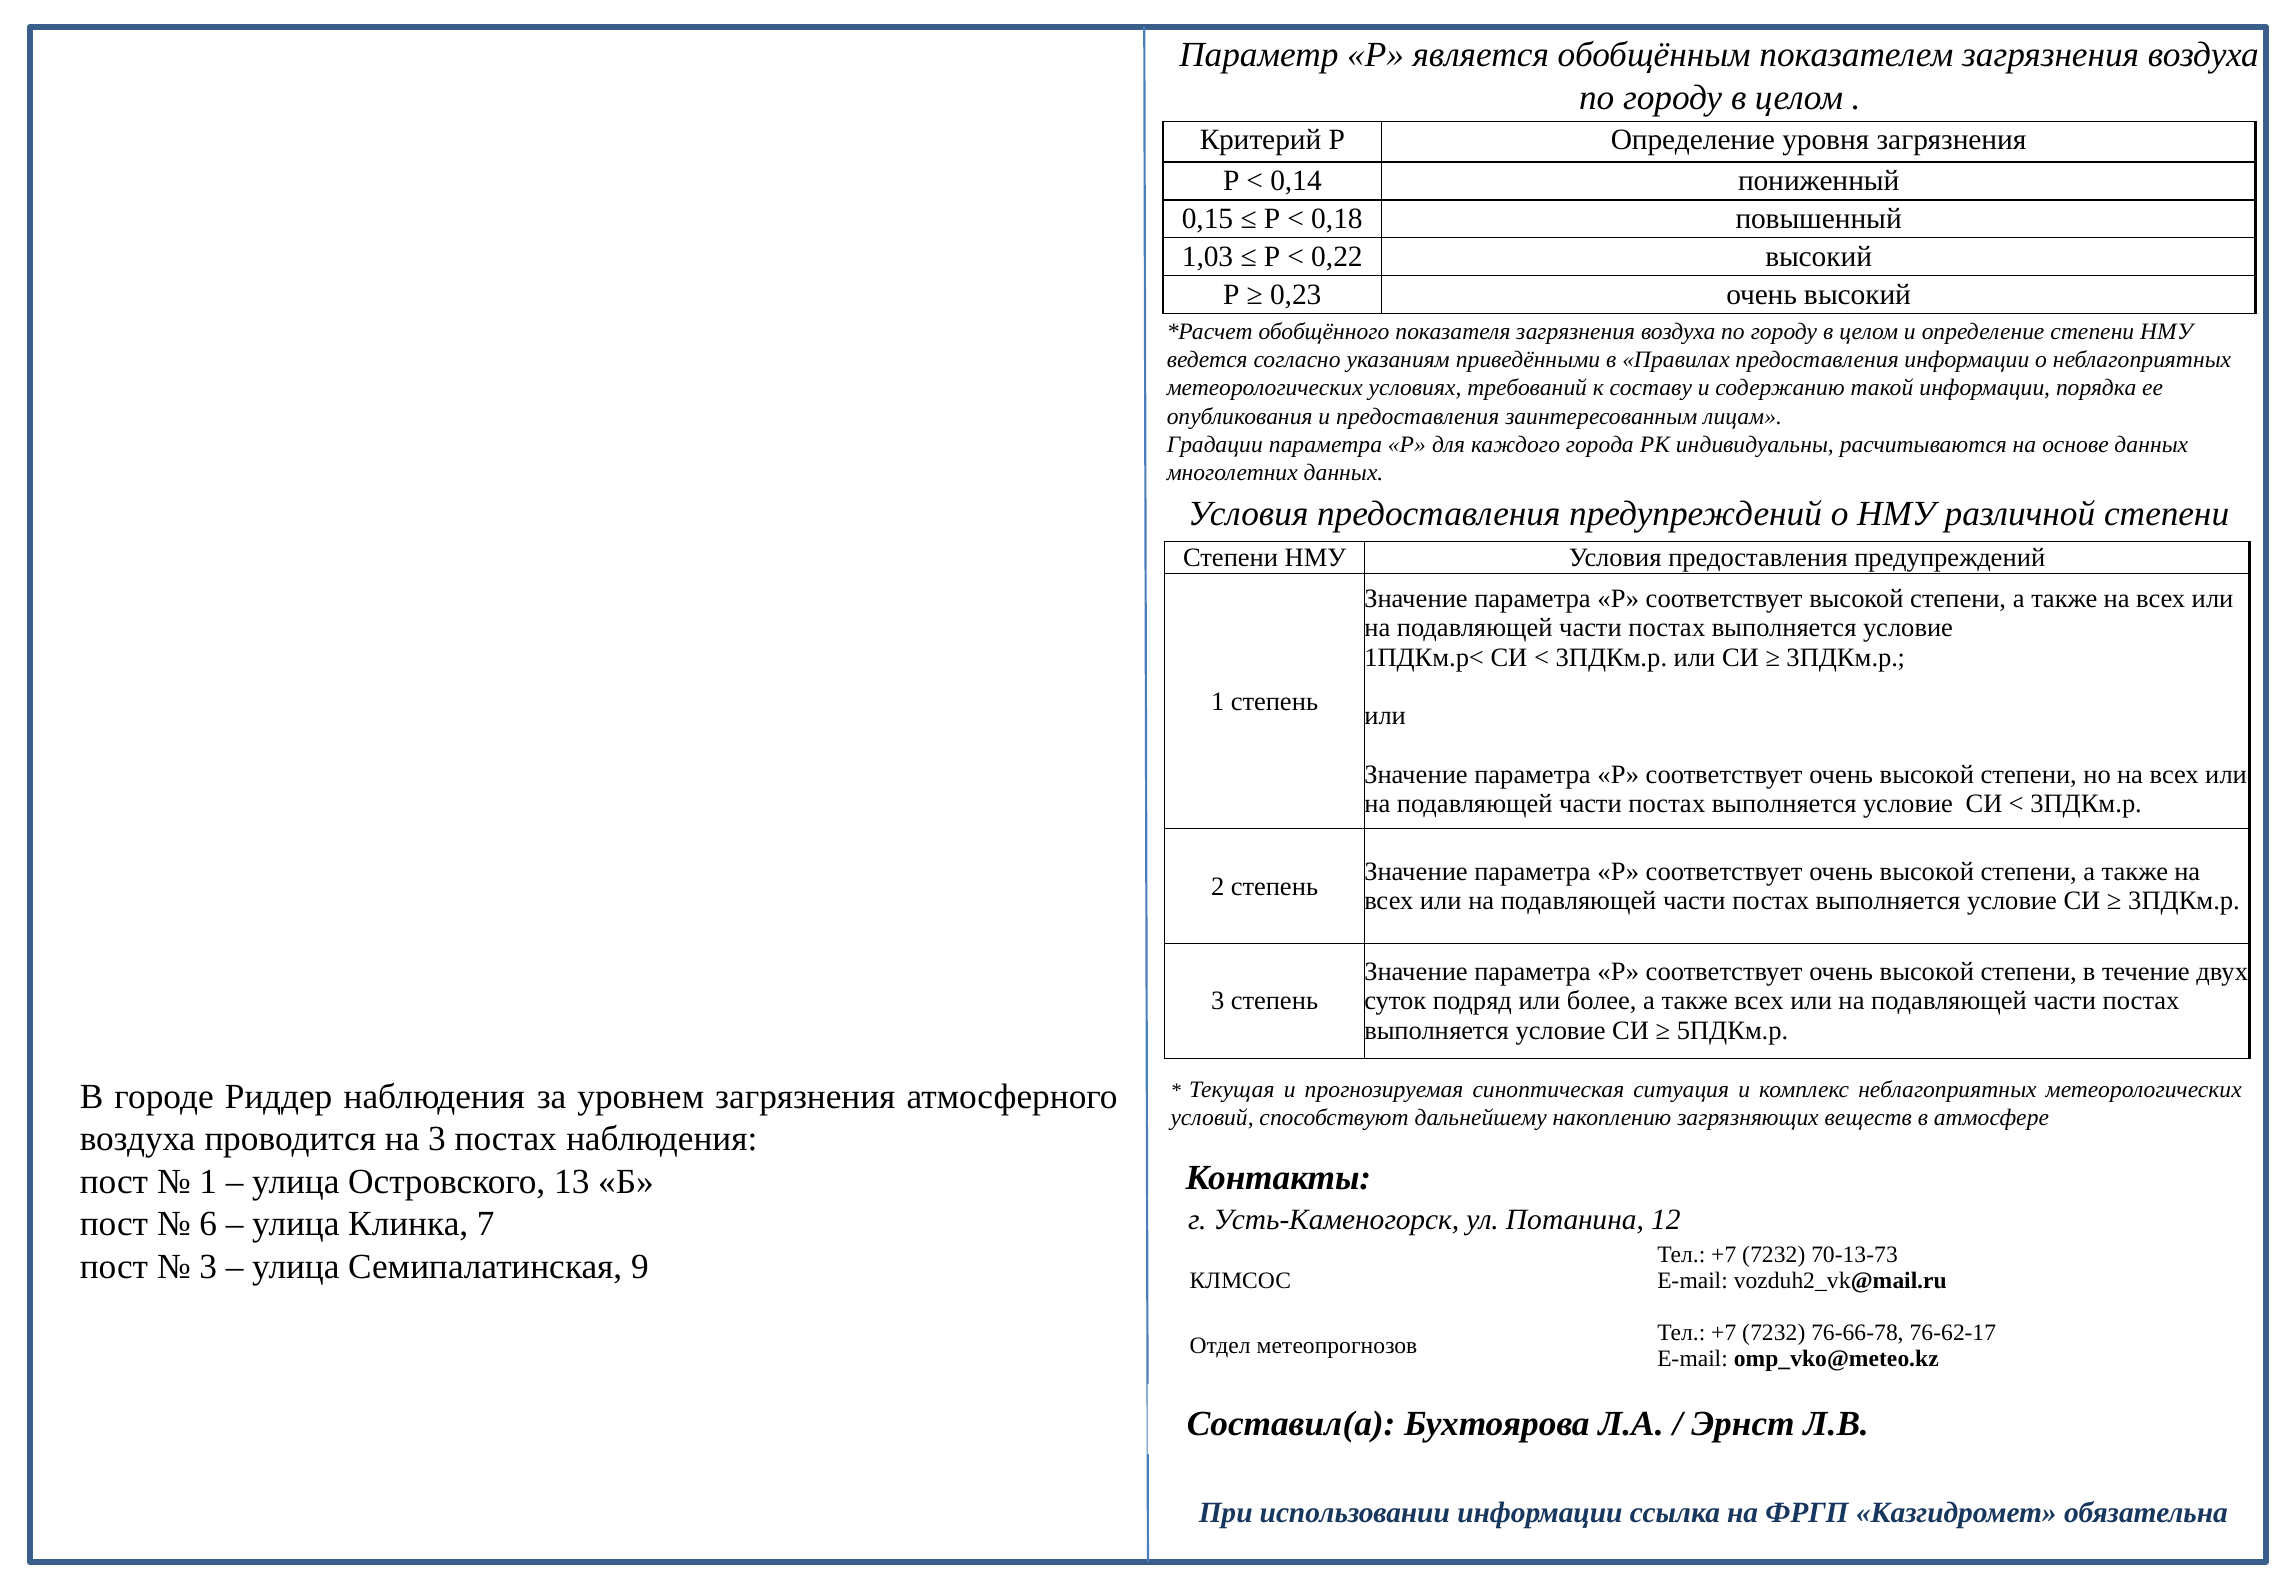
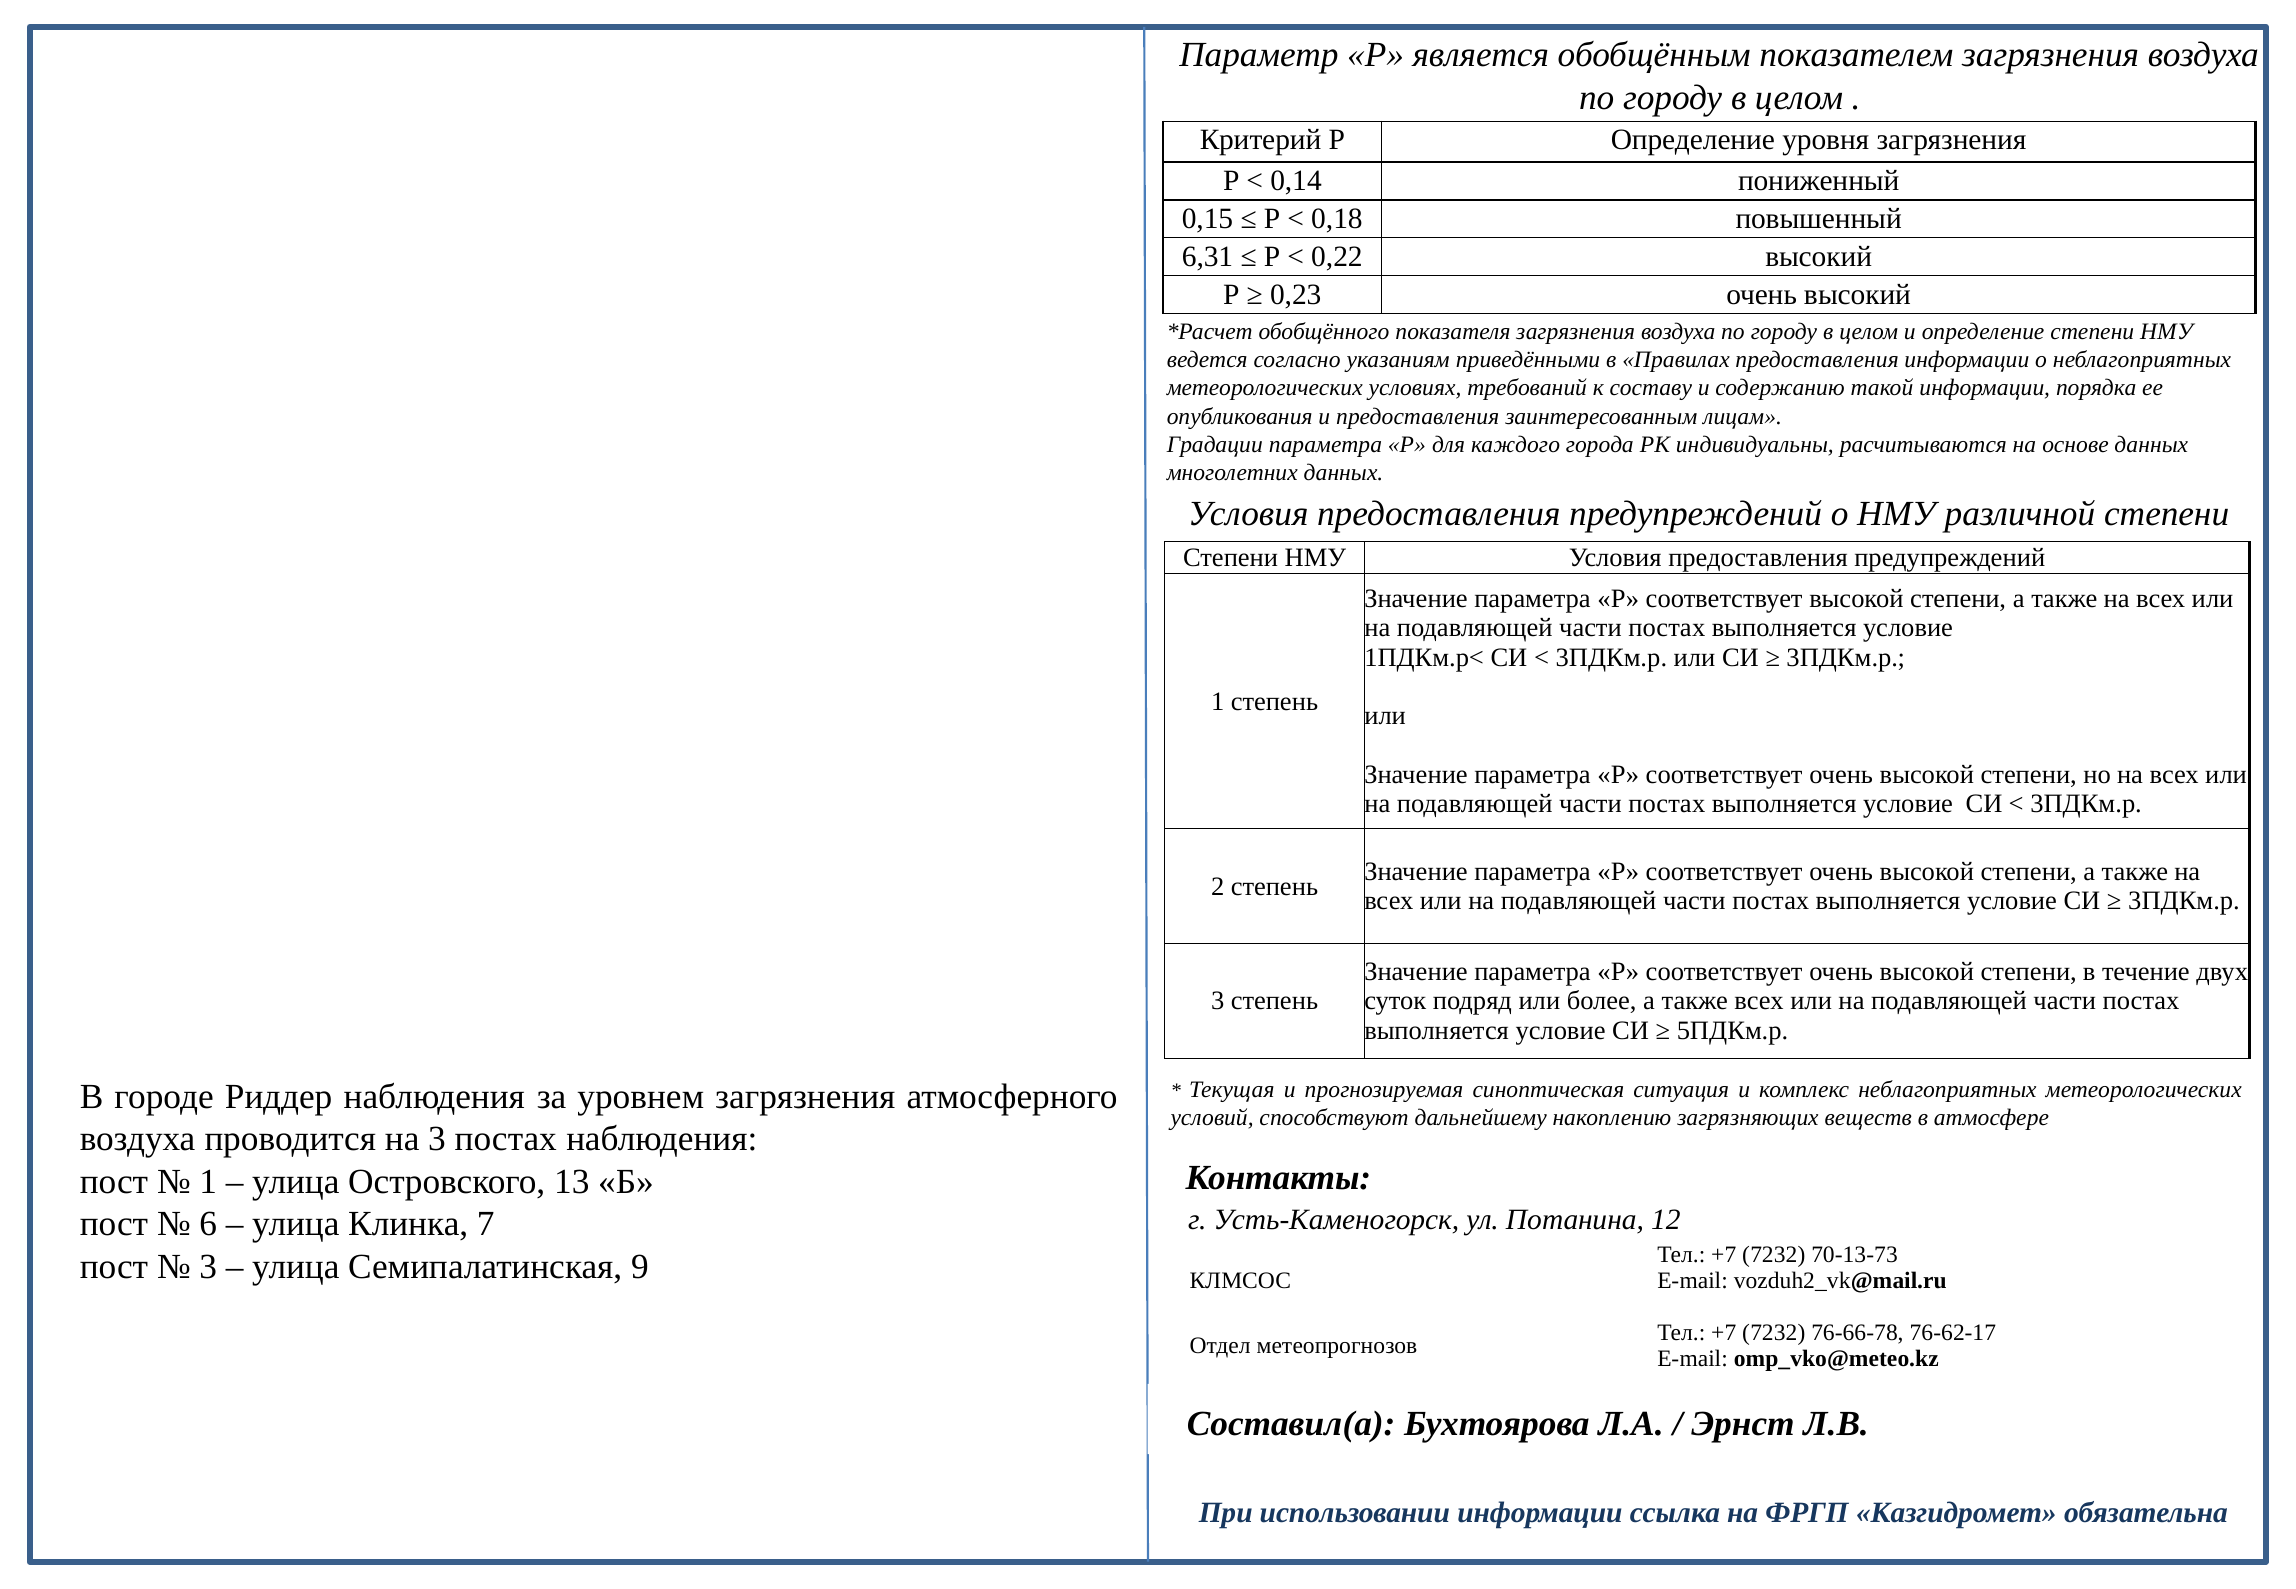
1,03: 1,03 -> 6,31 (1208, 257)
